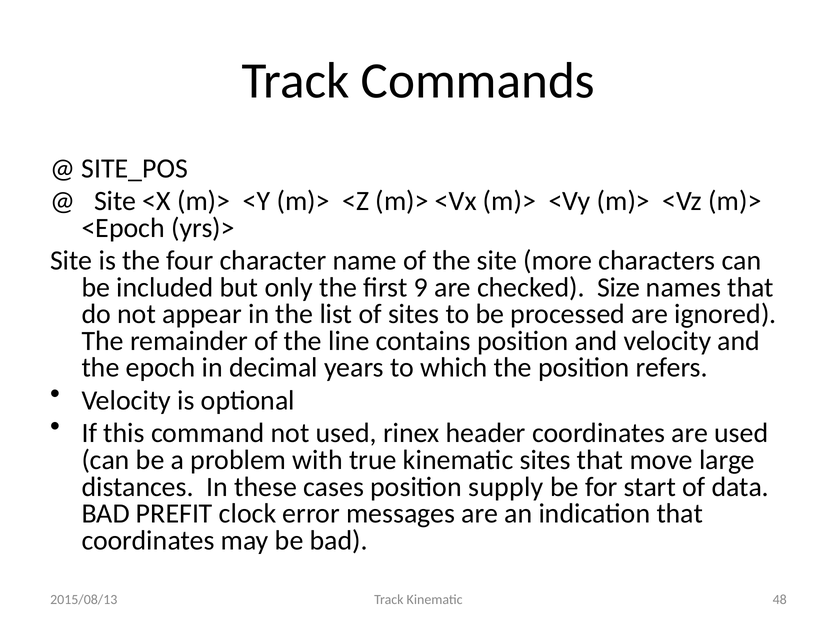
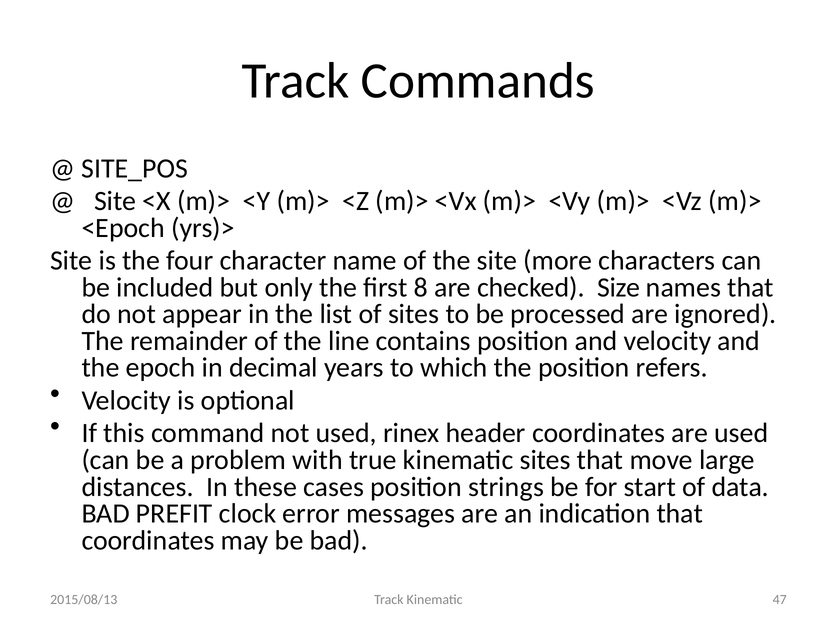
9: 9 -> 8 (421, 287)
supply: supply -> strings (506, 487)
48: 48 -> 47 (780, 599)
